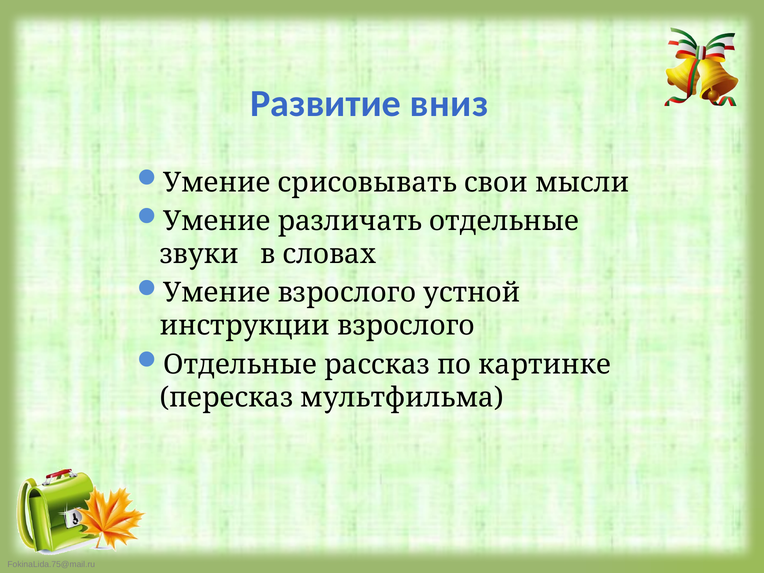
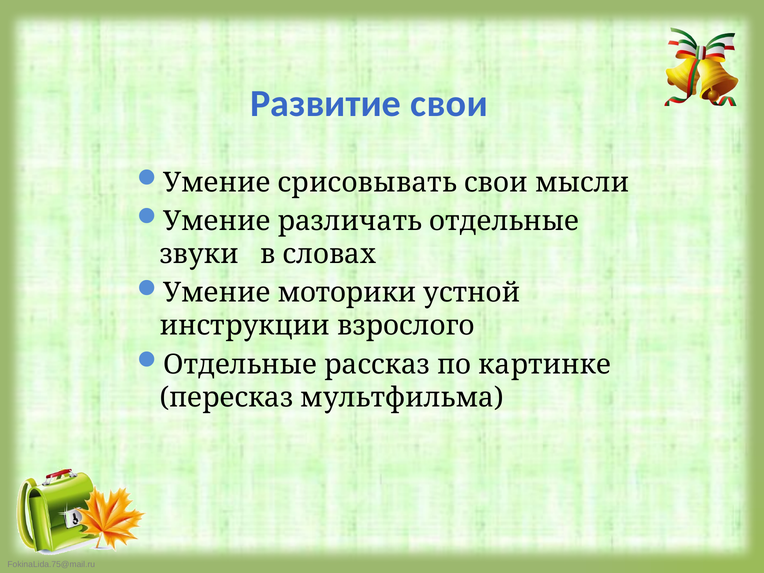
Развитие вниз: вниз -> свои (449, 104)
Умение взрослого: взрослого -> моторики (347, 293)
